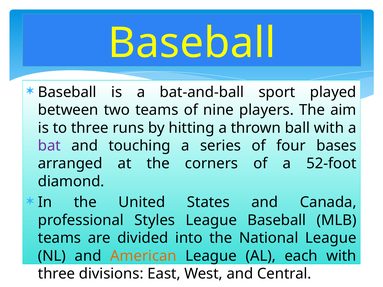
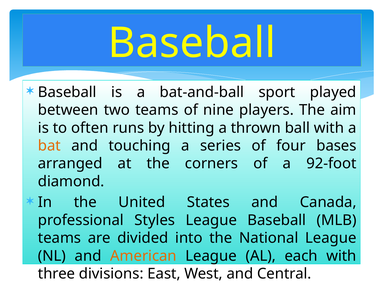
to three: three -> often (90, 128)
bat colour: purple -> orange (49, 146)
52-foot: 52-foot -> 92-foot (331, 164)
